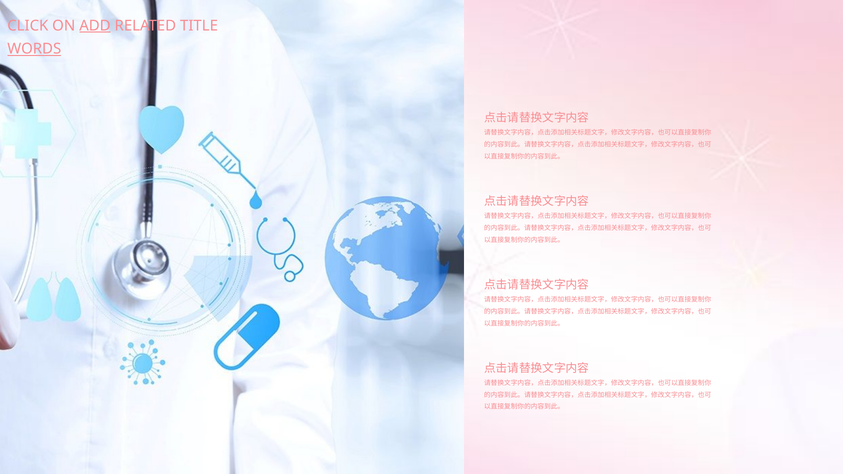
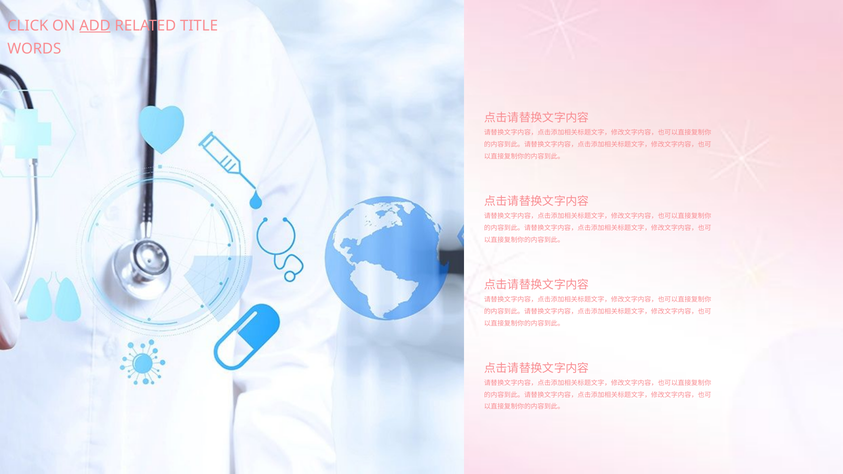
WORDS underline: present -> none (34, 49)
